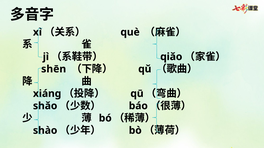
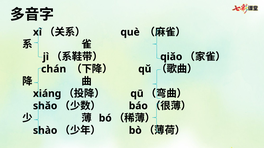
shēn: shēn -> chán (54, 69)
